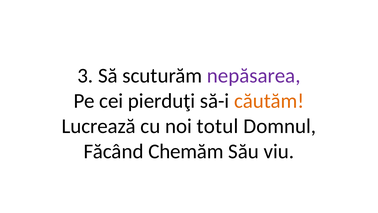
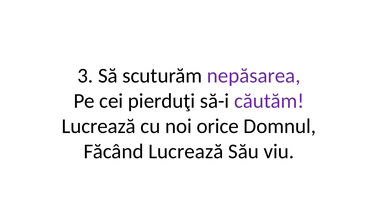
căutăm colour: orange -> purple (269, 101)
totul: totul -> orice (218, 126)
Făcând Chemăm: Chemăm -> Lucrează (186, 151)
